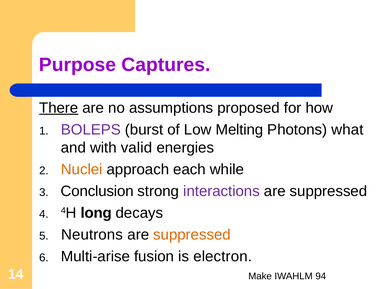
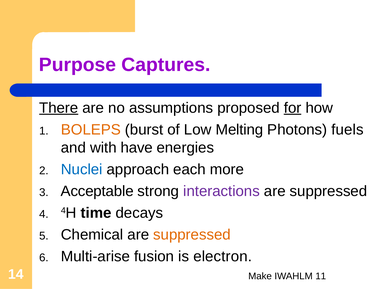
for underline: none -> present (293, 108)
BOLEPS colour: purple -> orange (91, 130)
what: what -> fuels (348, 130)
valid: valid -> have (137, 148)
Nuclei colour: orange -> blue (82, 170)
while: while -> more (227, 170)
Conclusion: Conclusion -> Acceptable (97, 191)
long: long -> time (96, 213)
Neutrons: Neutrons -> Chemical (92, 235)
94: 94 -> 11 (321, 277)
